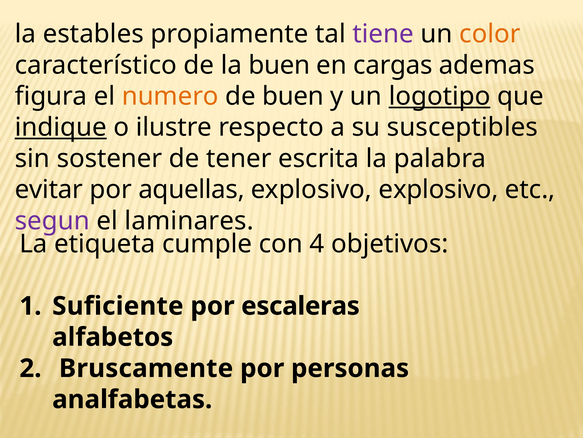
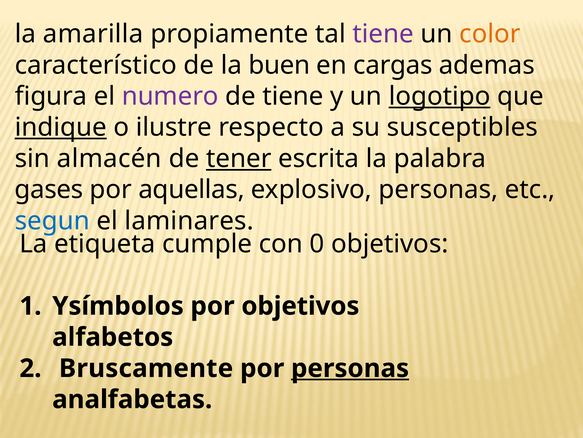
estables: estables -> amarilla (93, 34)
numero colour: orange -> purple (170, 96)
de buen: buen -> tiene (293, 96)
sostener: sostener -> almacén (109, 158)
tener underline: none -> present (239, 158)
evitar: evitar -> gases (49, 189)
explosivo explosivo: explosivo -> personas (438, 189)
segun colour: purple -> blue (52, 220)
4: 4 -> 0 (317, 243)
Suficiente: Suficiente -> Ysímbolos (118, 306)
por escaleras: escaleras -> objetivos (300, 306)
personas underline: none -> present (350, 368)
